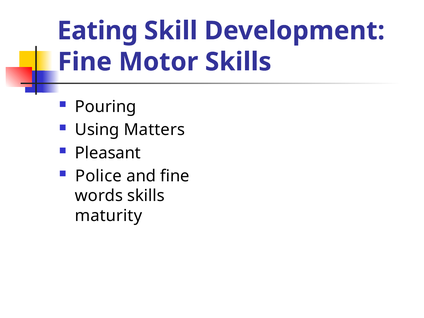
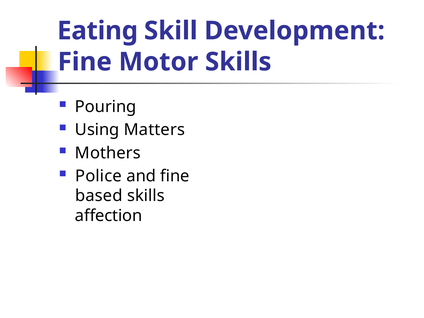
Pleasant: Pleasant -> Mothers (108, 153)
words: words -> based (99, 196)
maturity: maturity -> affection (109, 216)
